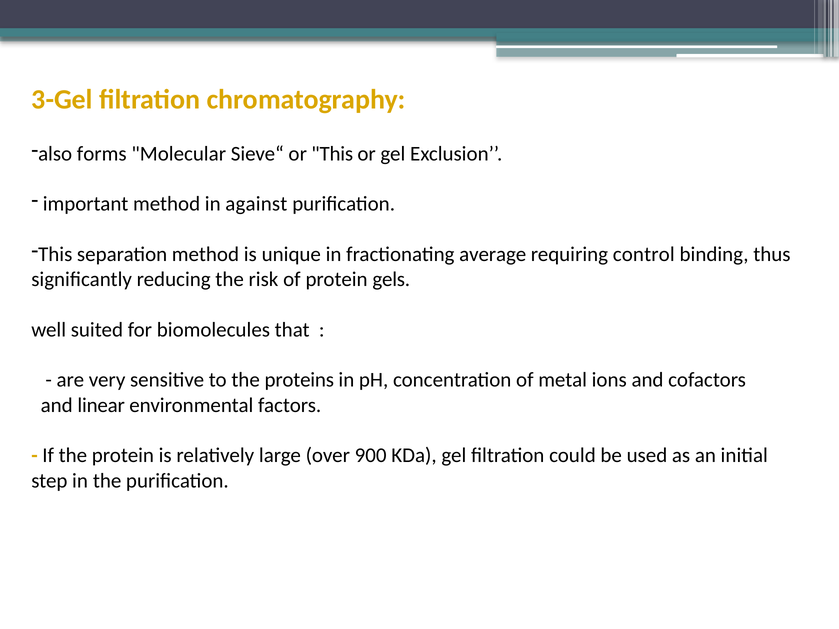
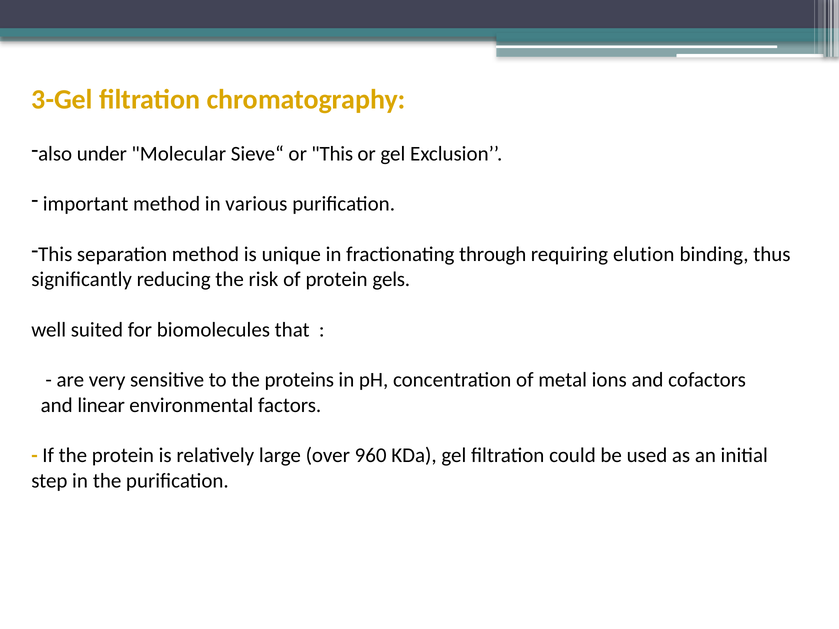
forms: forms -> under (102, 154)
against: against -> various (256, 204)
average: average -> through (493, 254)
control: control -> elution (644, 254)
900: 900 -> 960 (371, 456)
